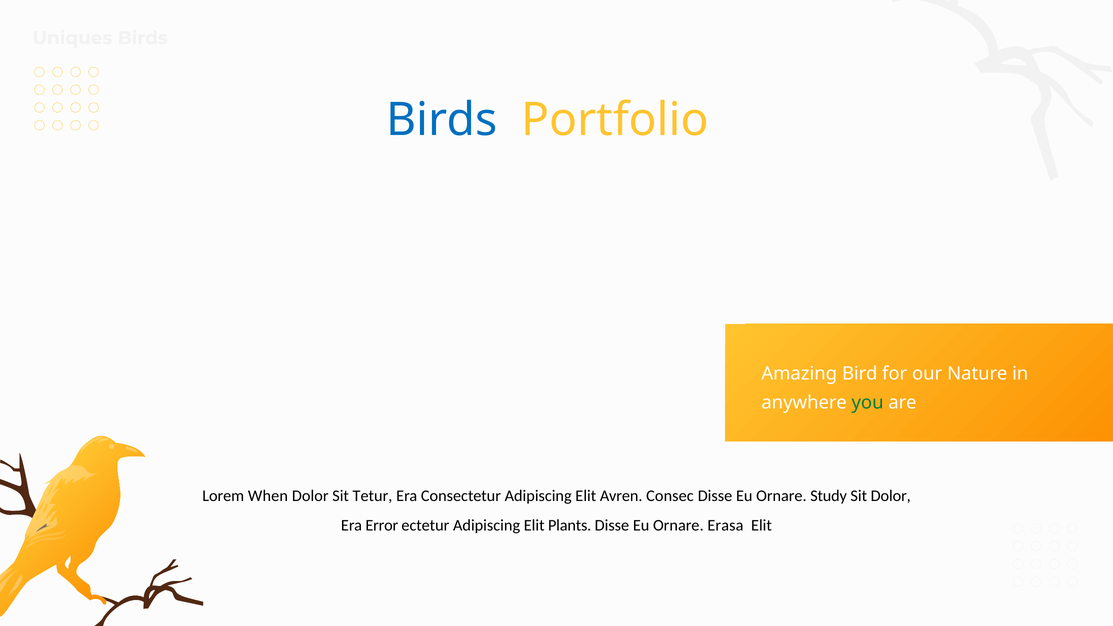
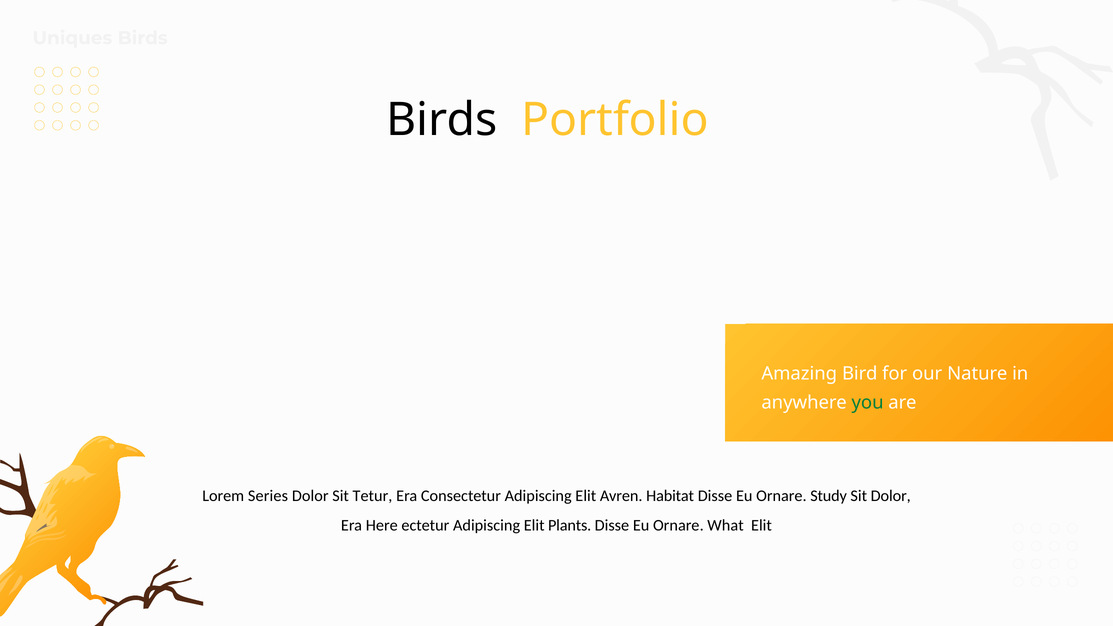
Birds colour: blue -> black (442, 120)
When: When -> Series (268, 496)
Consec: Consec -> Habitat (670, 496)
Error: Error -> Here (382, 525)
Erasa: Erasa -> What (726, 525)
